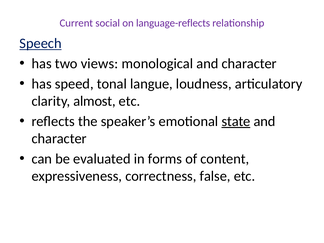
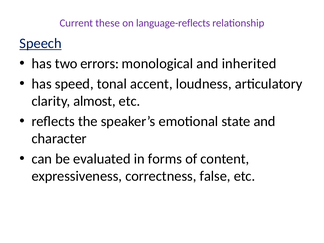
social: social -> these (108, 23)
views: views -> errors (100, 64)
monological and character: character -> inherited (249, 64)
langue: langue -> accent (151, 84)
state underline: present -> none (236, 121)
